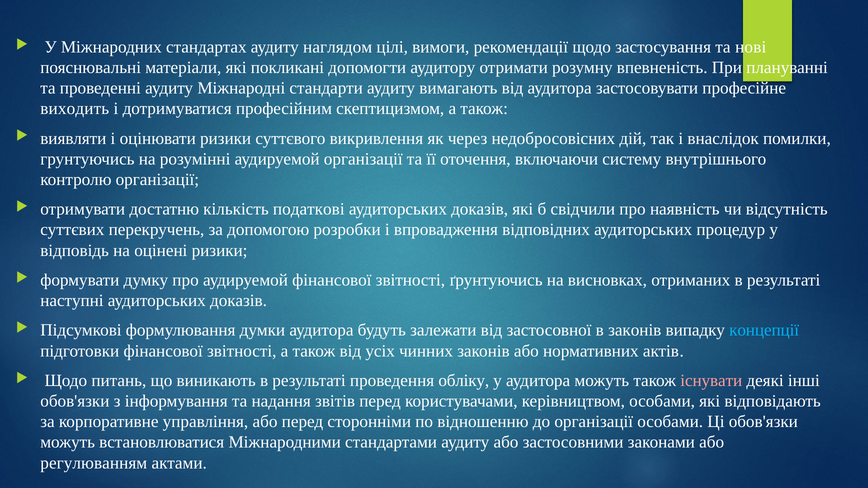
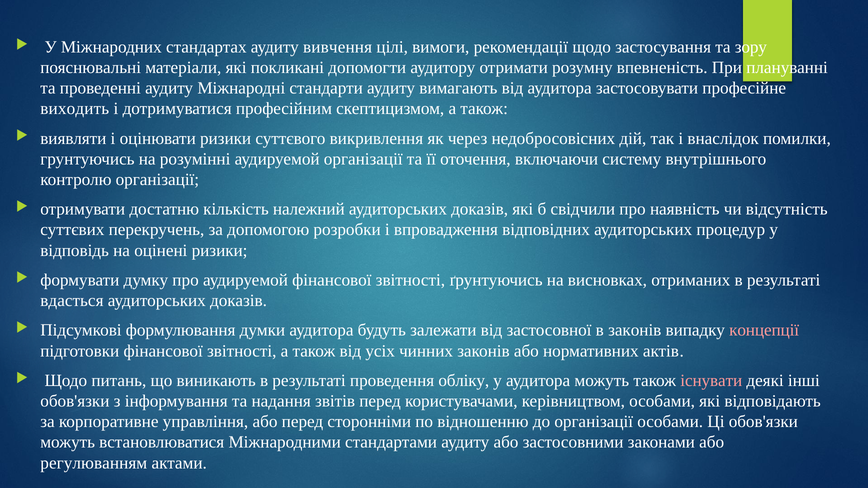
наглядом: наглядом -> вивчення (338, 47)
нові: нові -> зору (751, 47)
податкові: податкові -> належний (309, 209)
наступні: наступні -> вдасться (72, 301)
концепції colour: light blue -> pink (764, 330)
